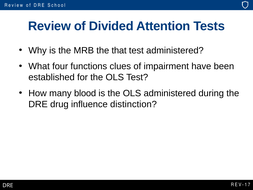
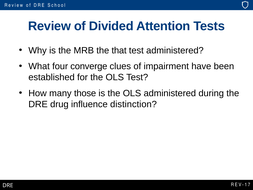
functions: functions -> converge (89, 66)
blood: blood -> those (85, 93)
